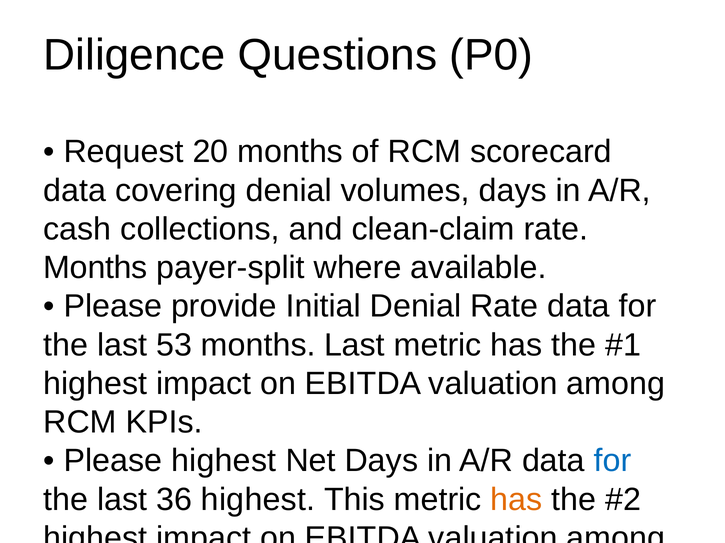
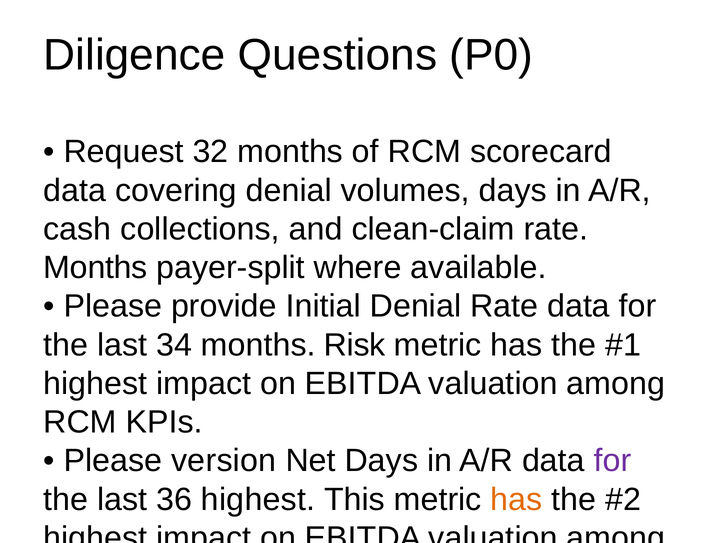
20: 20 -> 32 (210, 152)
53: 53 -> 34 (174, 345)
months Last: Last -> Risk (355, 345)
Please highest: highest -> version (224, 461)
for colour: blue -> purple (613, 461)
